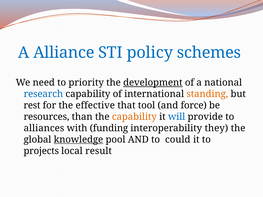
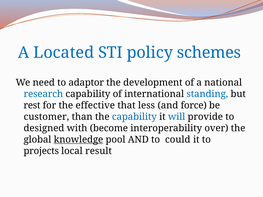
Alliance: Alliance -> Located (64, 53)
priority: priority -> adaptor (86, 83)
development underline: present -> none (153, 83)
standing colour: orange -> blue (207, 94)
tool: tool -> less (146, 106)
resources: resources -> customer (46, 117)
capability colour: orange -> blue (134, 117)
alliances: alliances -> designed (44, 128)
funding: funding -> become (109, 128)
they: they -> over (216, 128)
